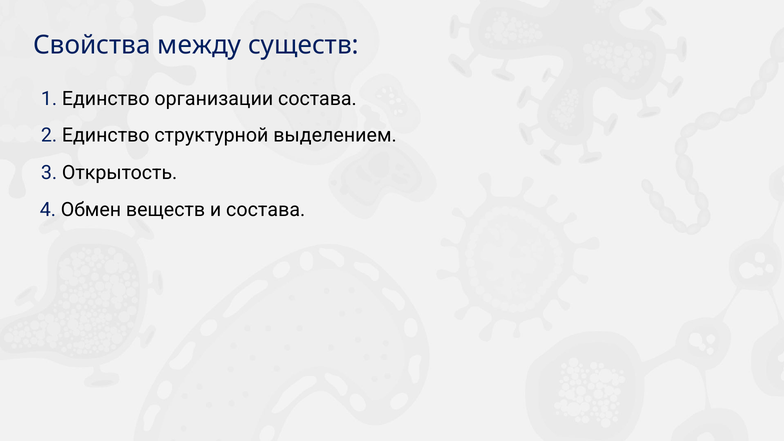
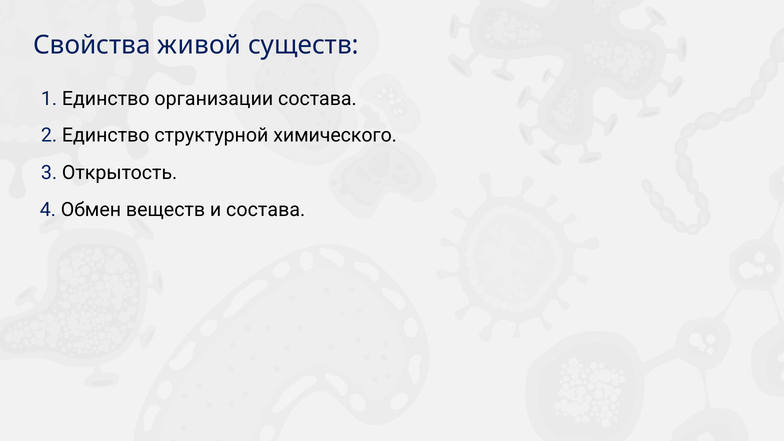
между: между -> живой (199, 45)
выделением: выделением -> химического (335, 136)
